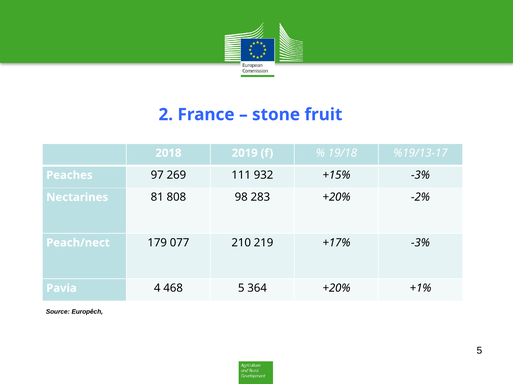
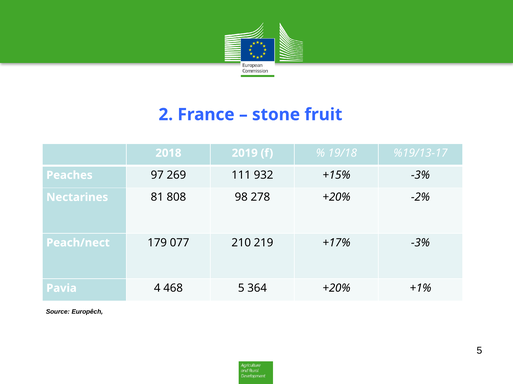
283: 283 -> 278 (260, 198)
